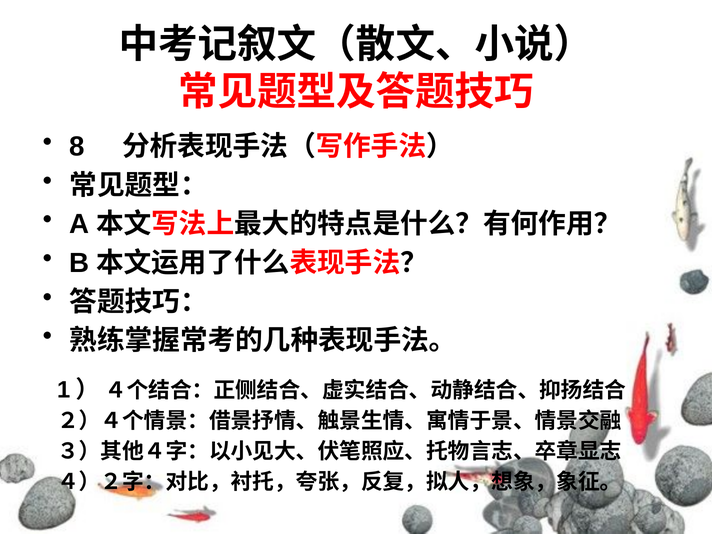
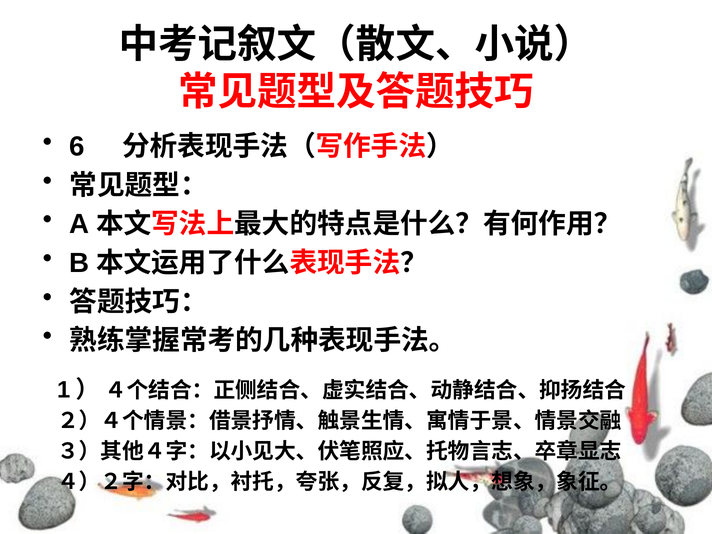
8: 8 -> 6 (77, 147)
